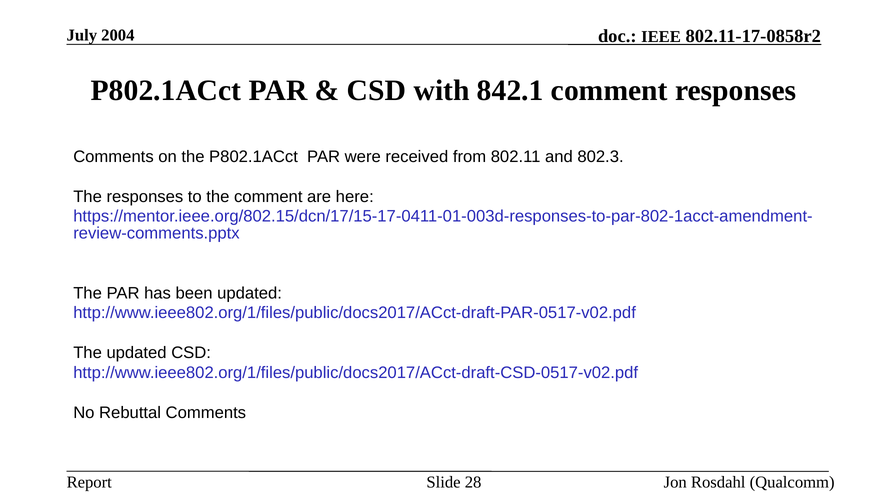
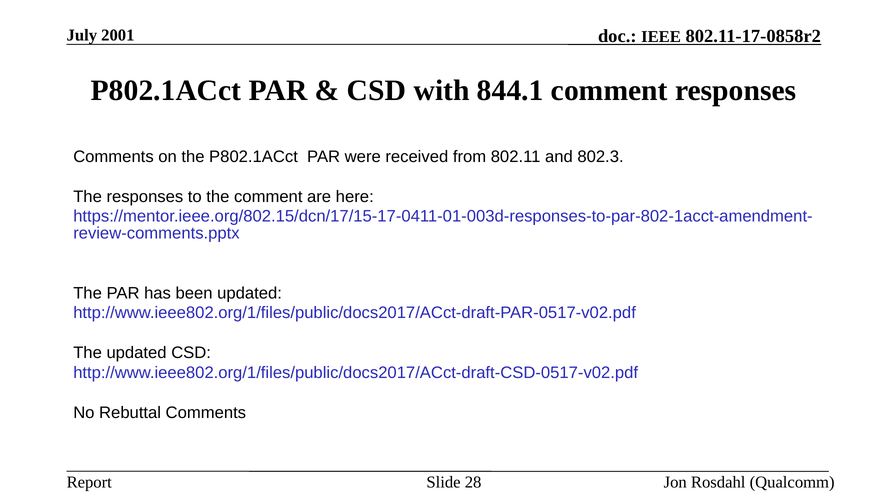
2004: 2004 -> 2001 (118, 35)
842.1: 842.1 -> 844.1 (510, 91)
